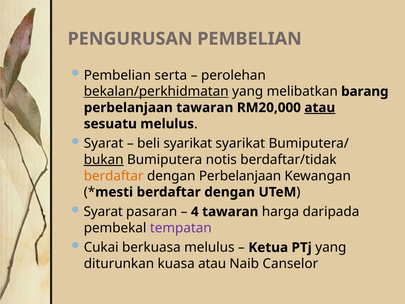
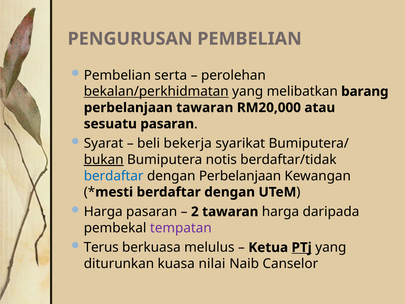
atau underline: present -> none (320, 108)
sesuatu melulus: melulus -> pasaran (167, 124)
beli syarikat: syarikat -> bekerja (188, 143)
berdaftar colour: orange -> blue (114, 176)
Syarat: Syarat -> Harga (103, 212)
4: 4 -> 2 (195, 212)
Cukai: Cukai -> Terus (101, 247)
PTj underline: none -> present (302, 247)
kuasa atau: atau -> nilai (212, 264)
